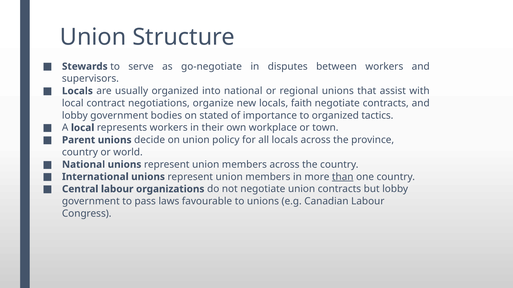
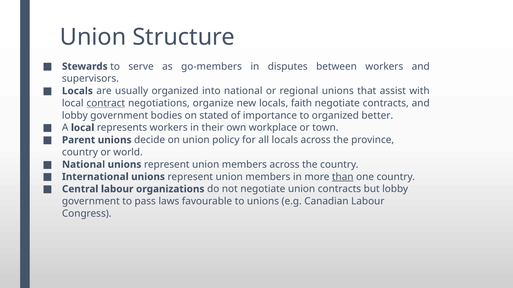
go-negotiate: go-negotiate -> go-members (212, 67)
contract underline: none -> present (106, 103)
tactics: tactics -> better (377, 116)
